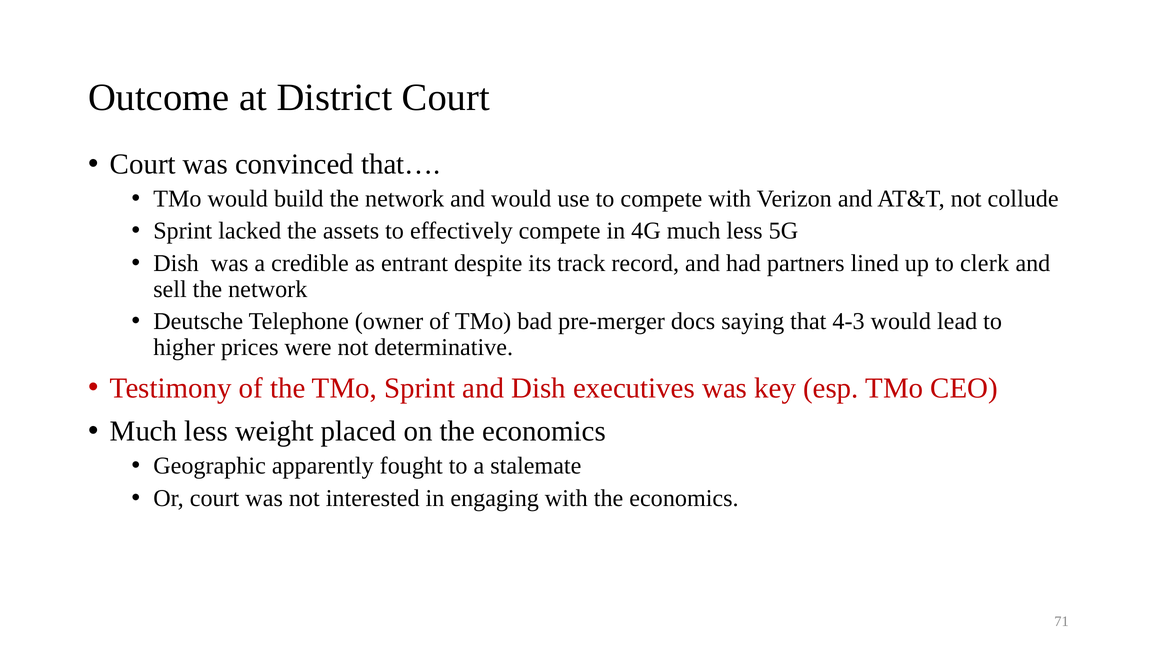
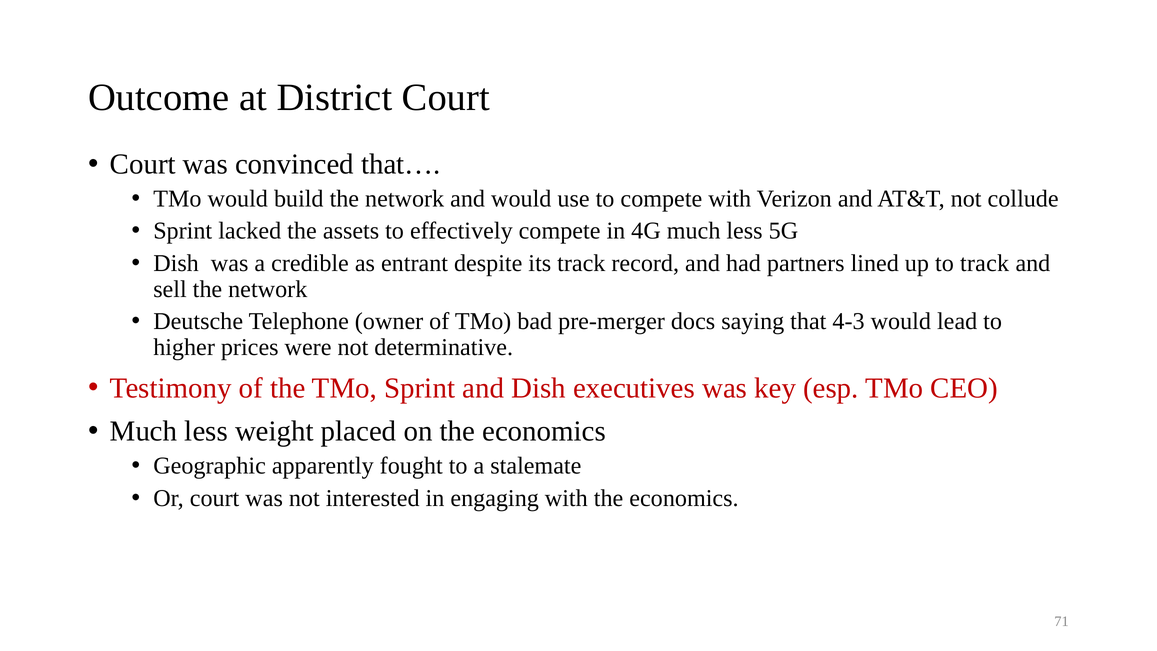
to clerk: clerk -> track (985, 263)
